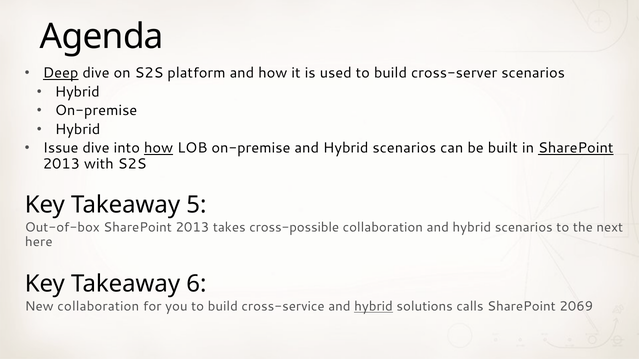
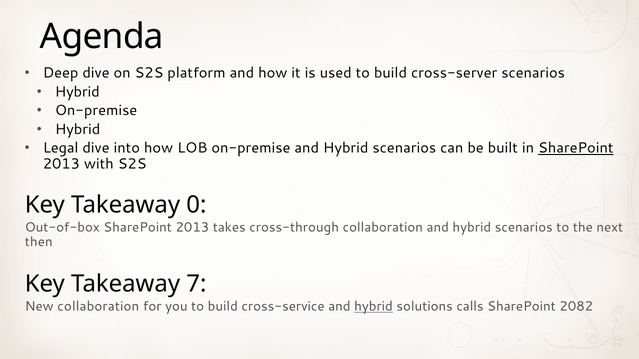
Deep underline: present -> none (61, 73)
Issue: Issue -> Legal (61, 148)
how underline: present -> none (159, 148)
5: 5 -> 0 (196, 205)
cross-possible: cross-possible -> cross-through (294, 228)
here: here -> then (39, 242)
6: 6 -> 7 (196, 284)
2069: 2069 -> 2082 (576, 307)
